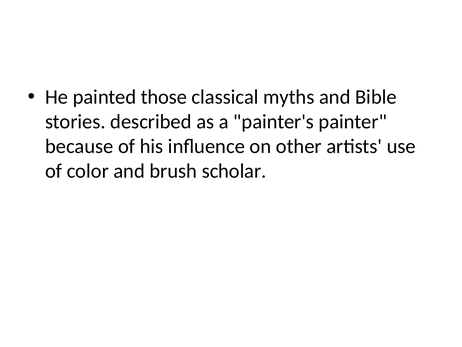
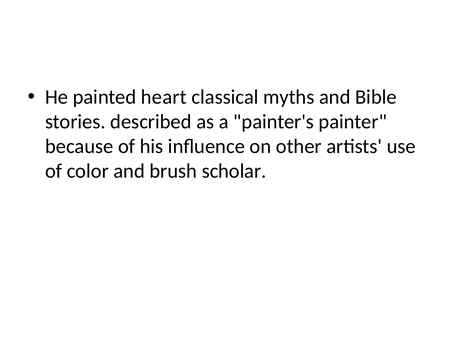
those: those -> heart (164, 97)
